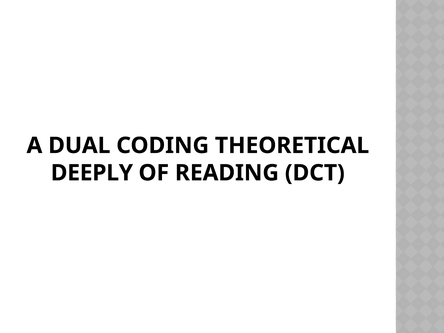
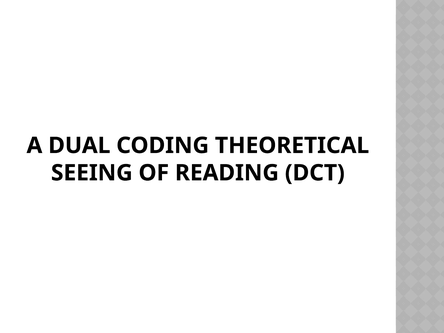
DEEPLY: DEEPLY -> SEEING (92, 173)
